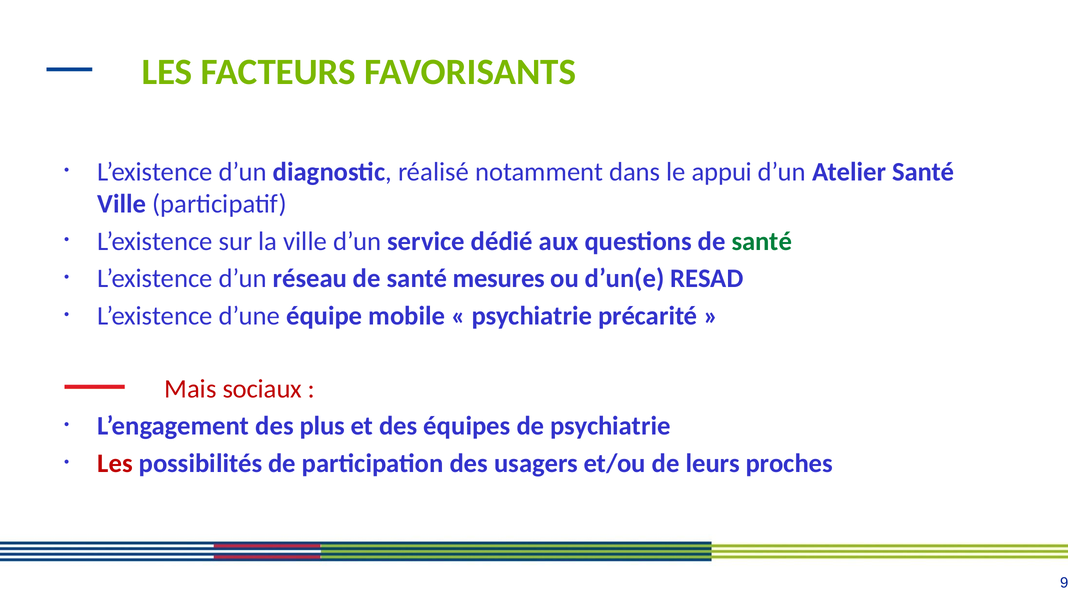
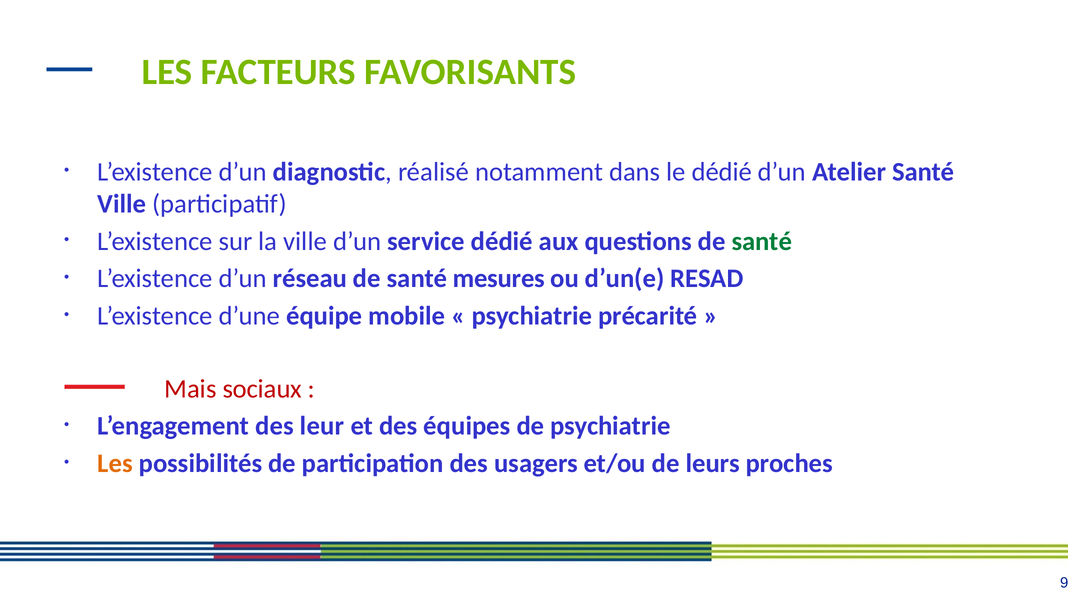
le appui: appui -> dédié (722, 172)
plus: plus -> leur (322, 426)
Les colour: red -> orange (115, 463)
